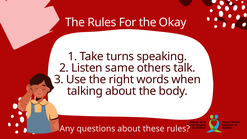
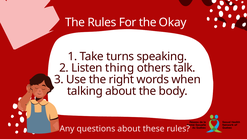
same: same -> thing (120, 68)
